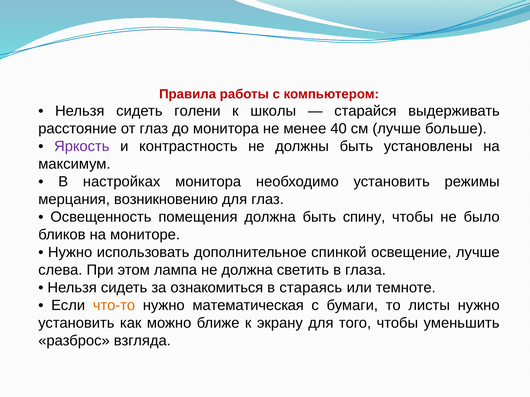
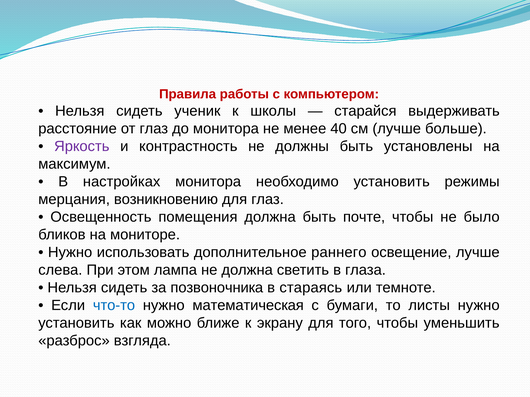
голени: голени -> ученик (197, 111)
спину: спину -> почте (364, 217)
спинкой: спинкой -> раннего (339, 253)
ознакомиться: ознакомиться -> позвоночника (217, 288)
что-то colour: orange -> blue (114, 306)
